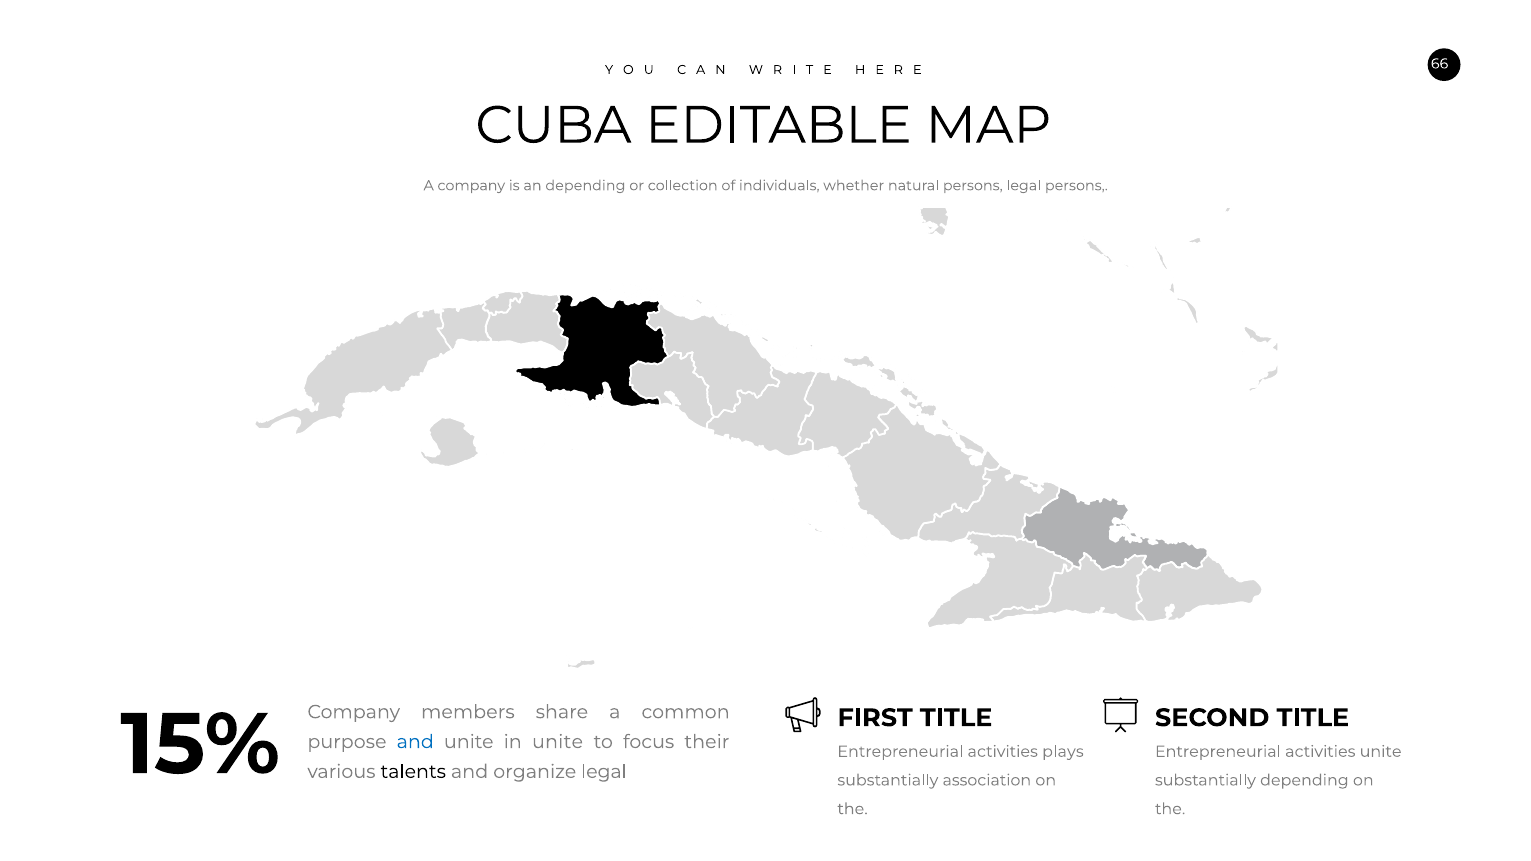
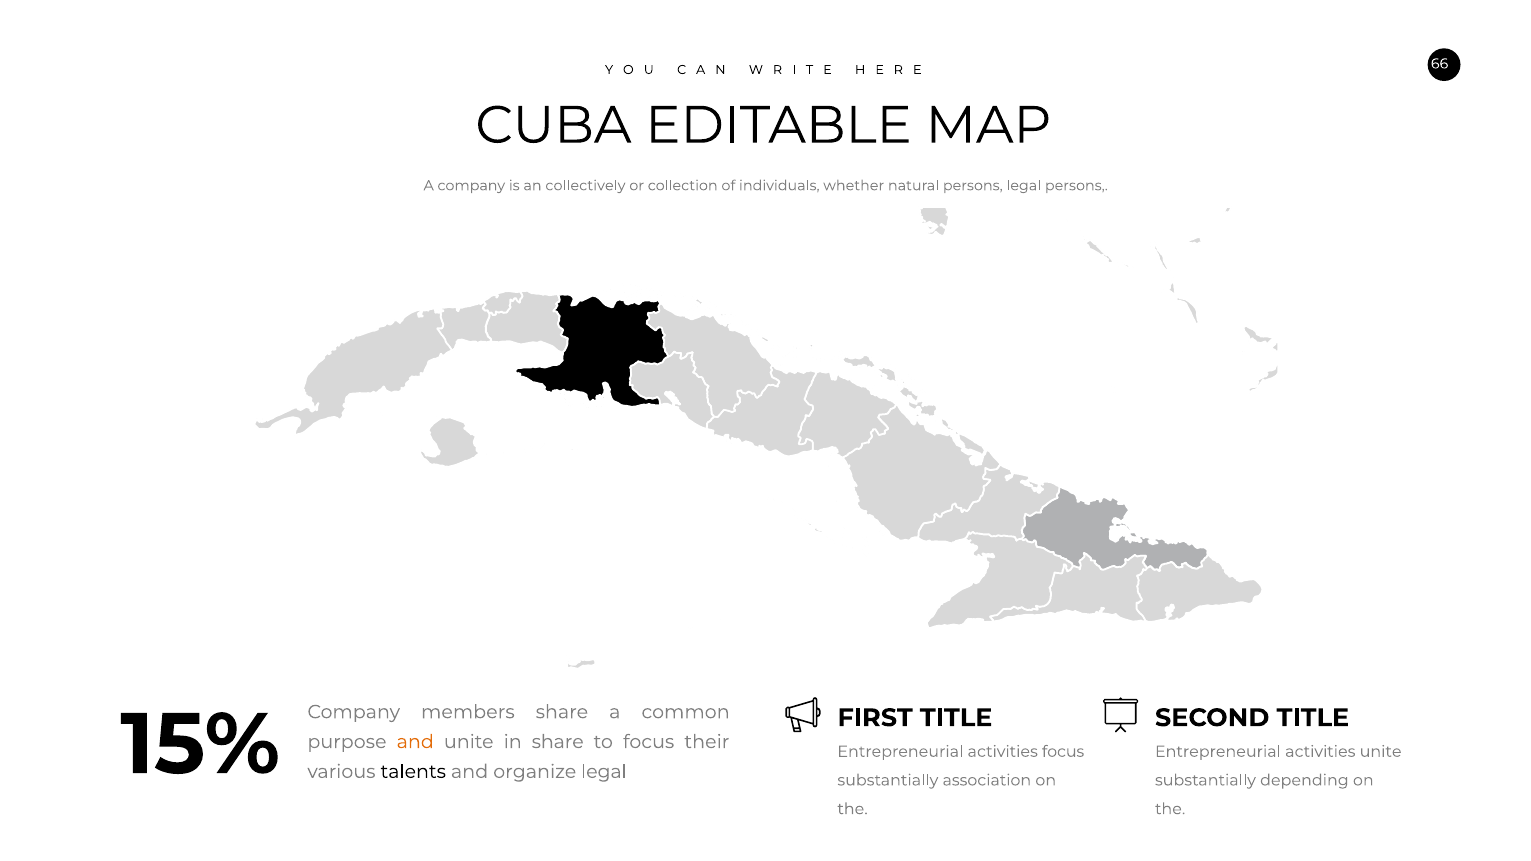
an depending: depending -> collectively (585, 186)
and colour: blue -> orange (415, 742)
in unite: unite -> share (558, 742)
activities plays: plays -> focus (1063, 752)
